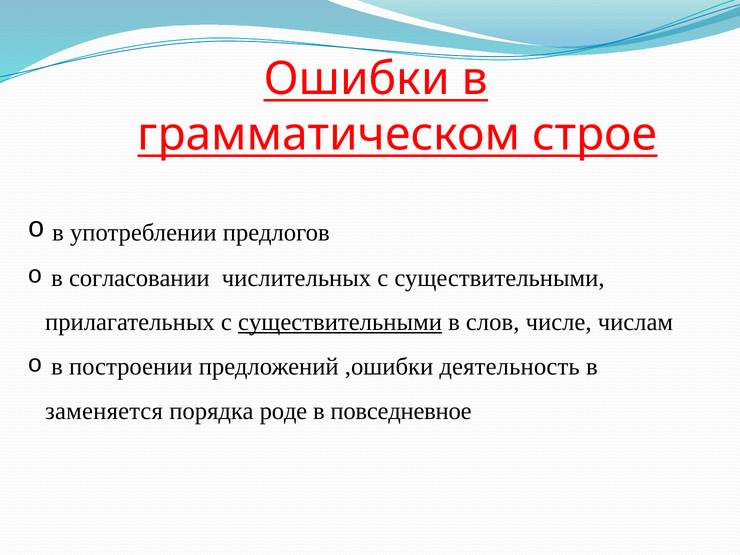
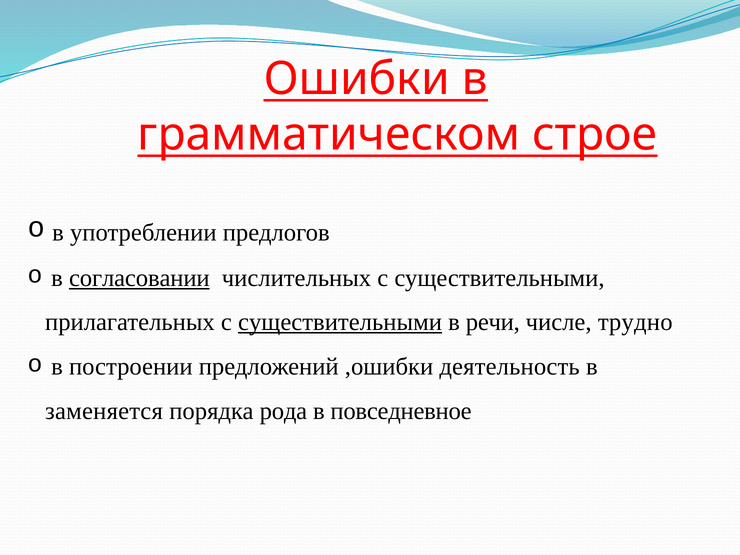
согласовании underline: none -> present (139, 278)
слов: слов -> речи (493, 322)
числам: числам -> трудно (635, 322)
роде: роде -> рода (283, 411)
